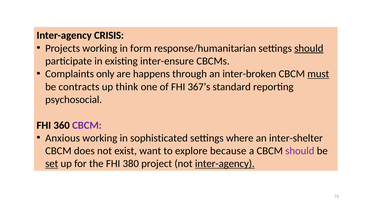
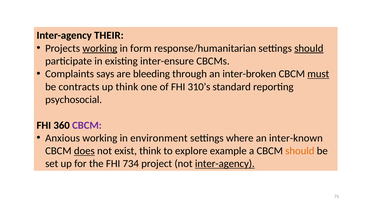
CRISIS: CRISIS -> THEIR (109, 36)
working underline: none -> present (100, 48)
only: only -> says (105, 74)
happens: happens -> bleeding (151, 74)
367’s: 367’s -> 310’s (199, 87)
sophisticated: sophisticated -> environment (159, 138)
inter-shelter: inter-shelter -> inter-known (296, 138)
does underline: none -> present (84, 151)
exist want: want -> think (150, 151)
because: because -> example (228, 151)
should colour: purple -> orange (300, 151)
set underline: present -> none (52, 164)
380: 380 -> 734 (131, 164)
